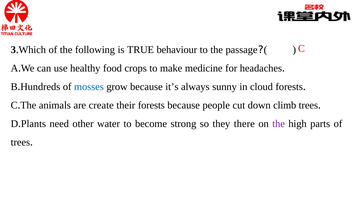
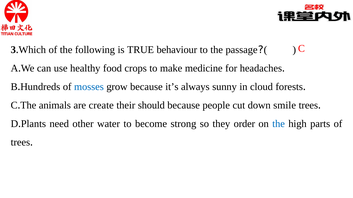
their forests: forests -> should (151, 105)
climb: climb -> smile (285, 105)
there: there -> order (244, 124)
the colour: purple -> blue (279, 124)
